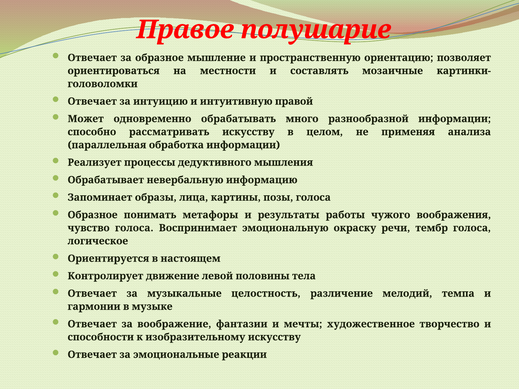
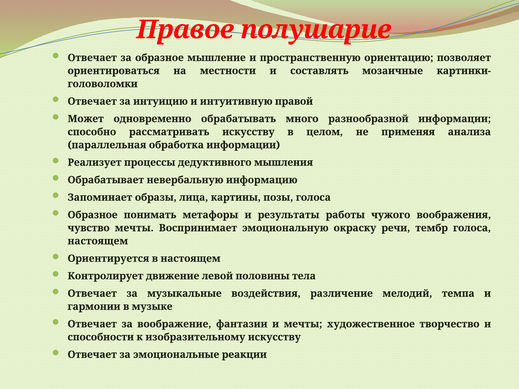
чувство голоса: голоса -> мечты (134, 228)
логическое: логическое -> настоящем (98, 241)
целостность: целостность -> воздействия (266, 294)
